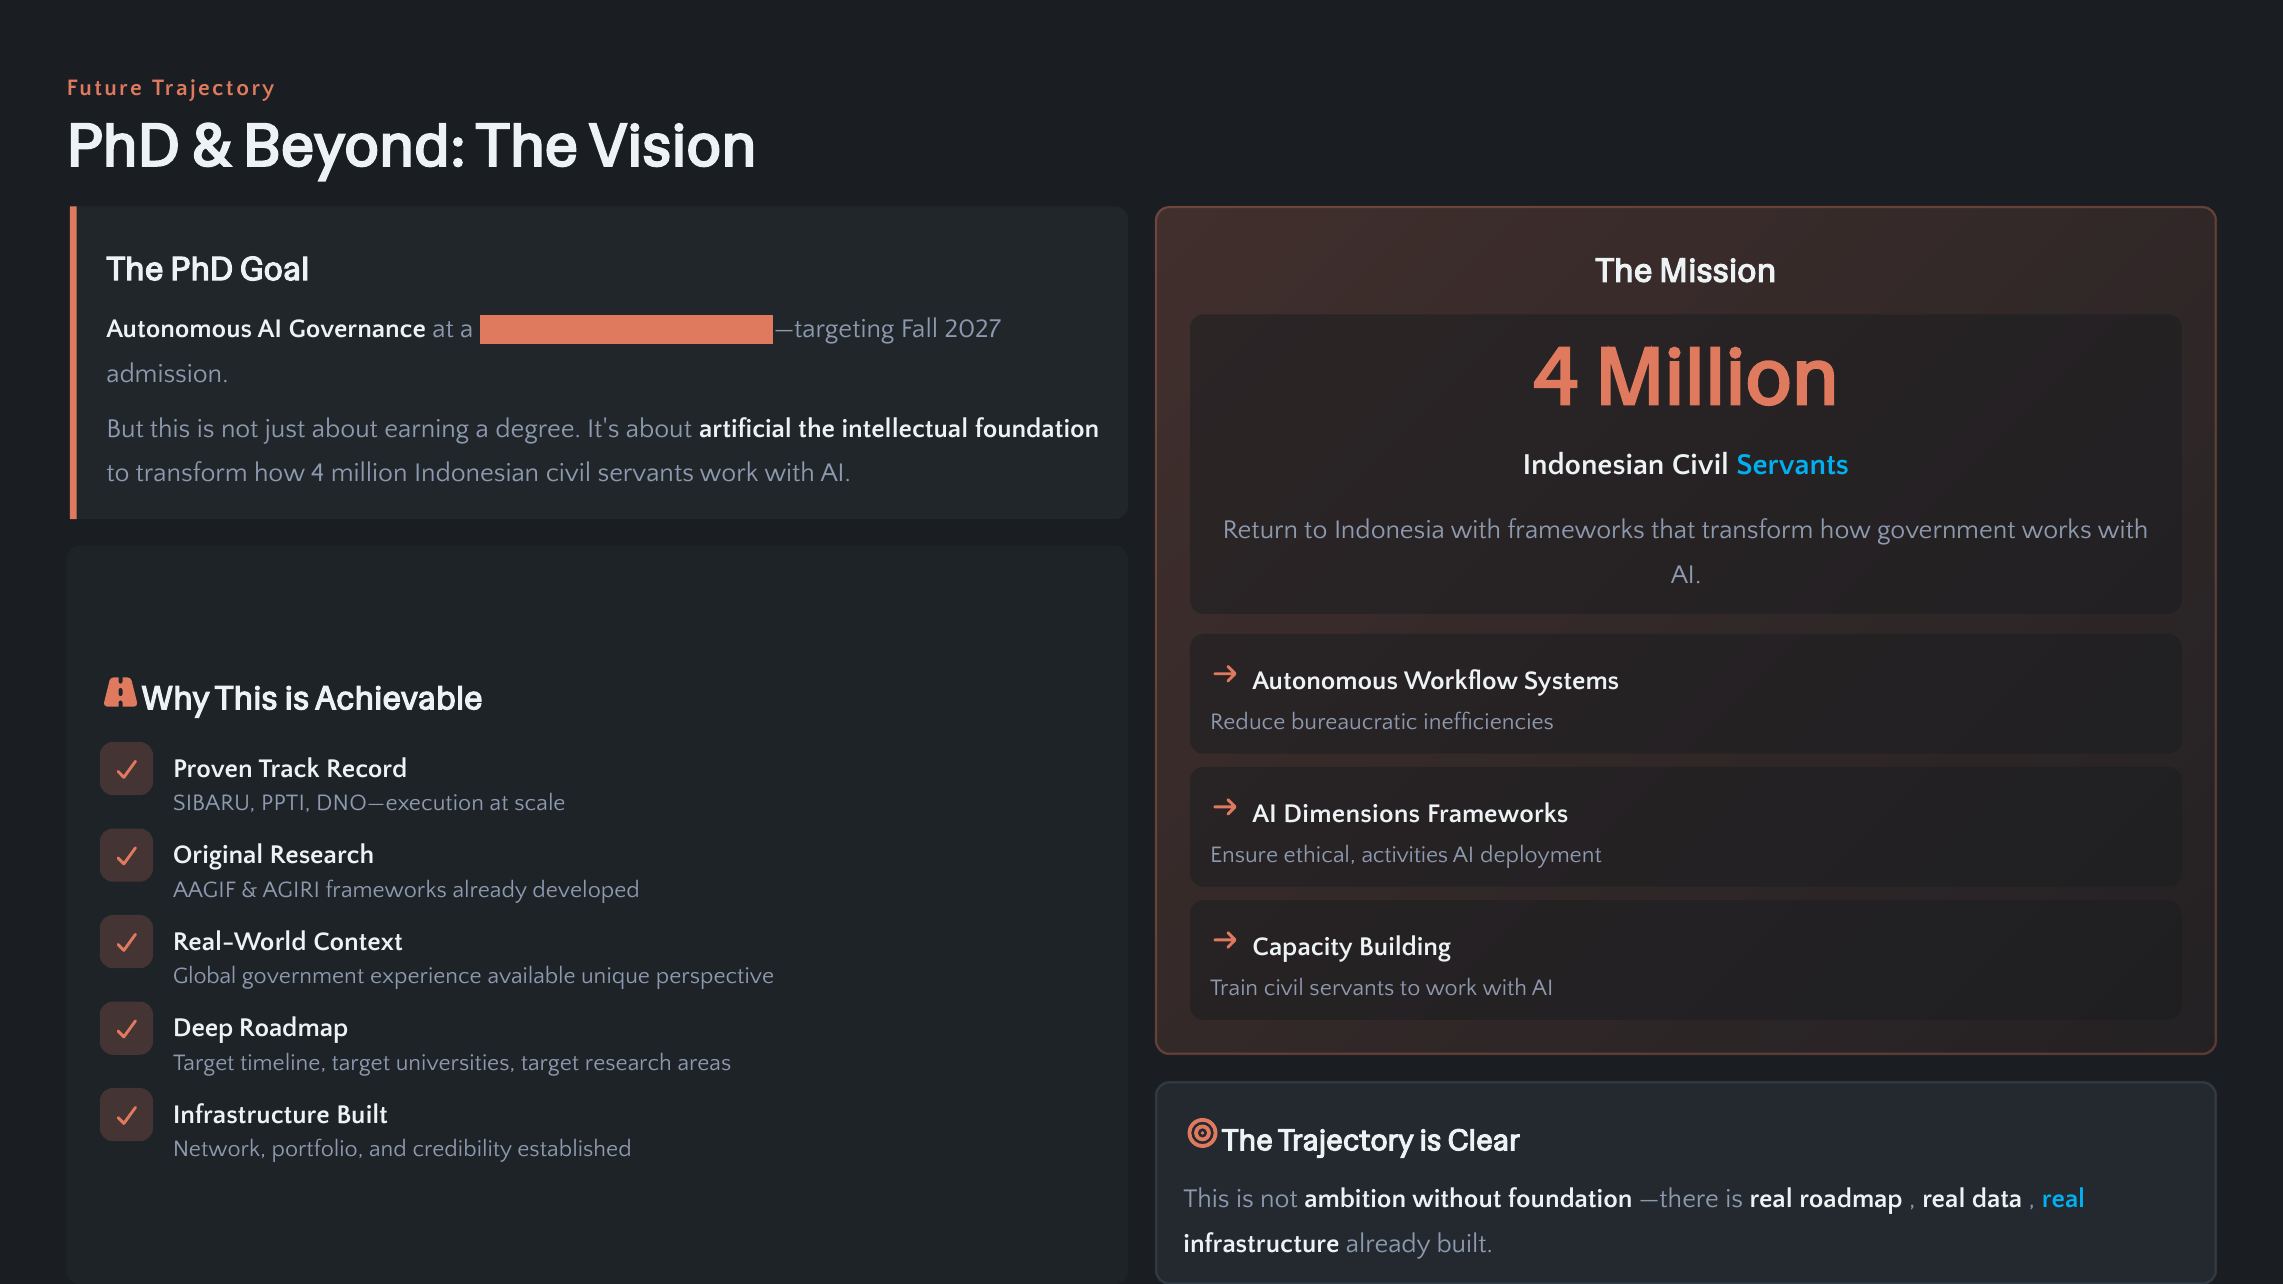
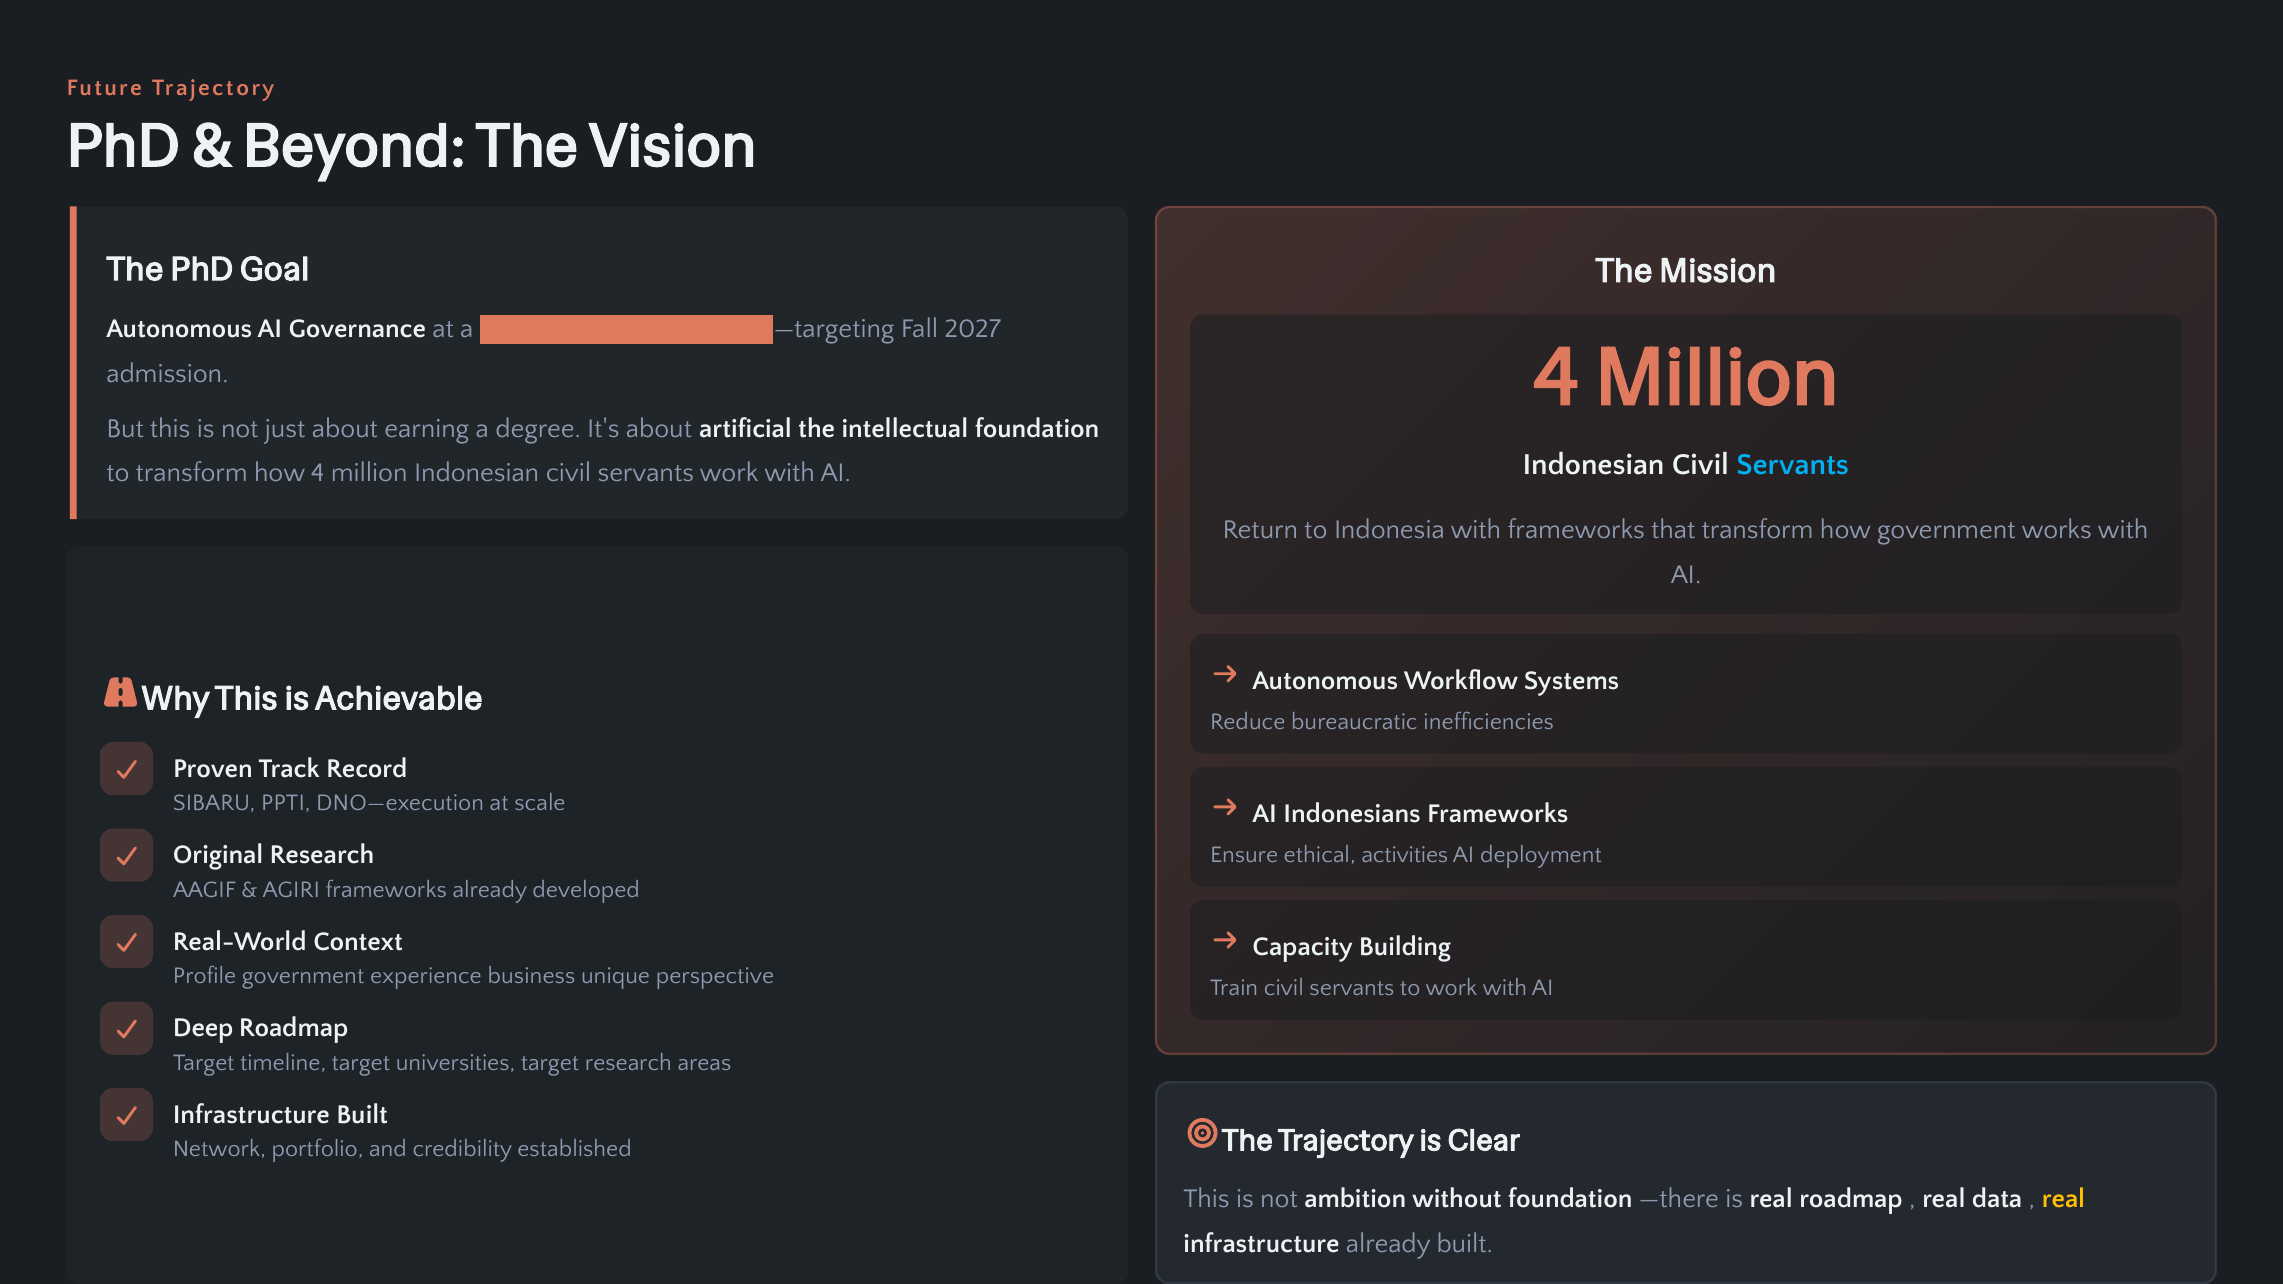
Dimensions: Dimensions -> Indonesians (1352, 814)
Global: Global -> Profile (205, 976)
available: available -> business (532, 976)
real colour: light blue -> yellow (2064, 1199)
